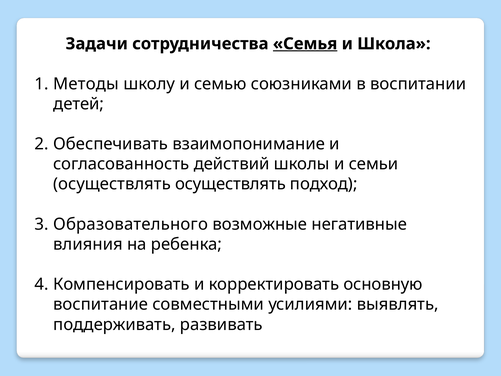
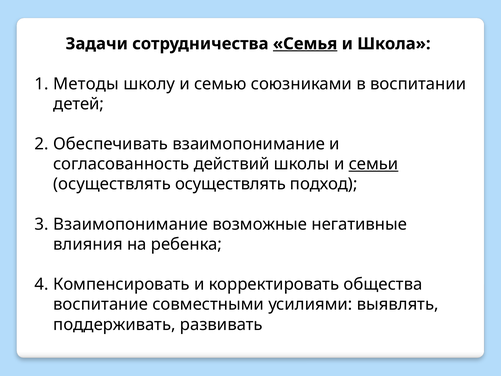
семьи underline: none -> present (374, 164)
Образовательного: Образовательного -> Взаимопонимание (131, 224)
основную: основную -> общества (383, 284)
